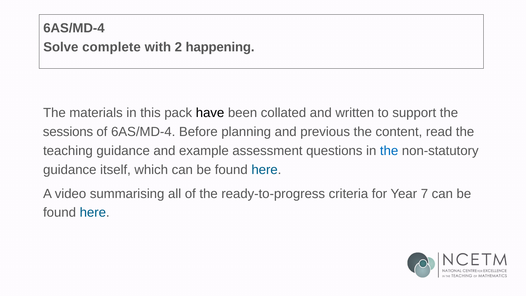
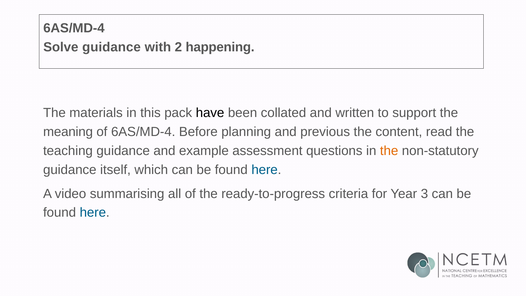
Solve complete: complete -> guidance (111, 47)
sessions: sessions -> meaning (68, 132)
the colour: blue -> orange (389, 151)
7: 7 -> 3 (424, 194)
